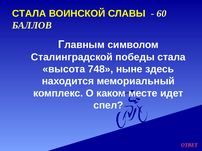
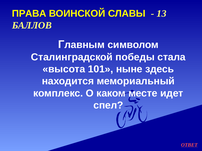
СТАЛА: СТАЛА -> ПРАВА (29, 14)
60: 60 -> 13 (162, 14)
748: 748 -> 101 (101, 69)
